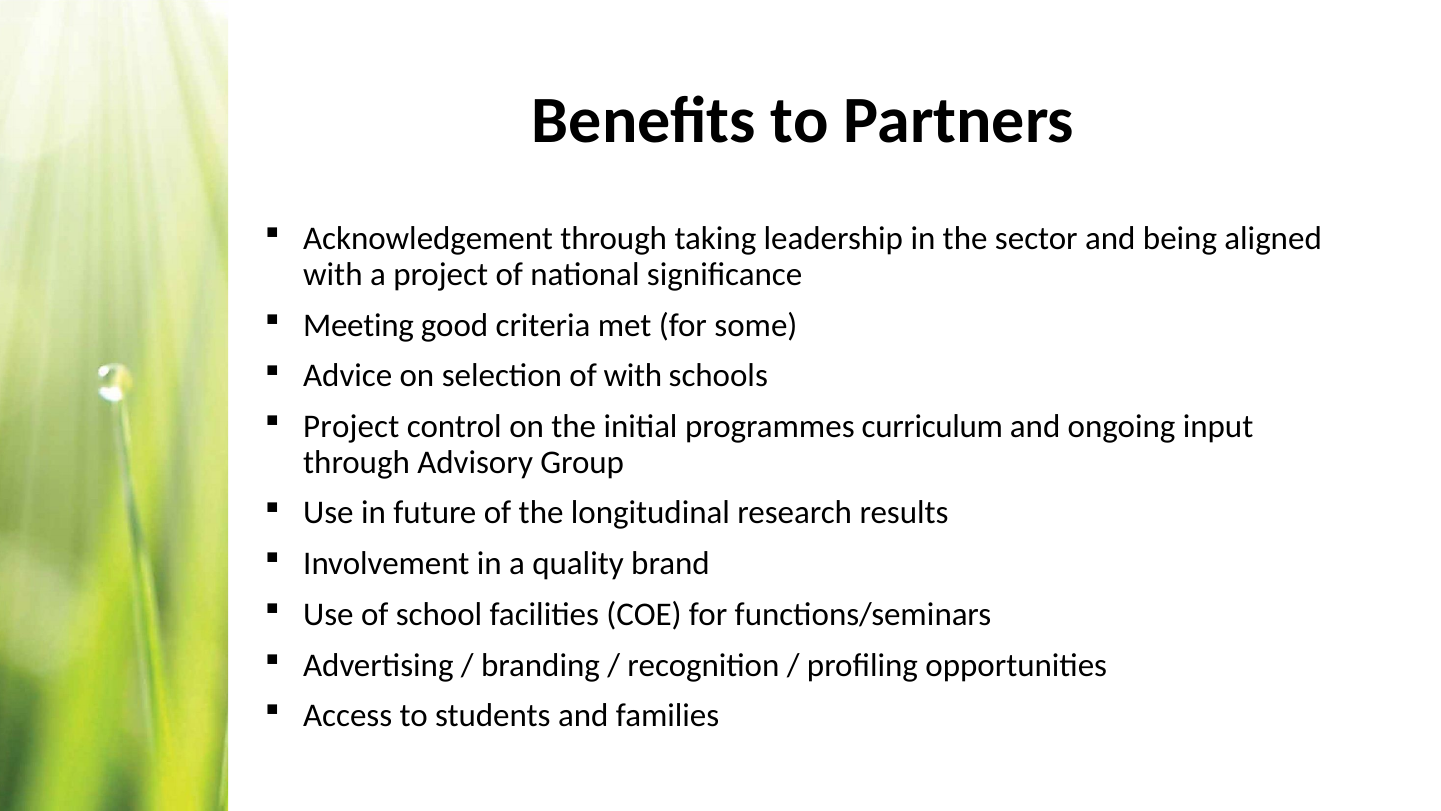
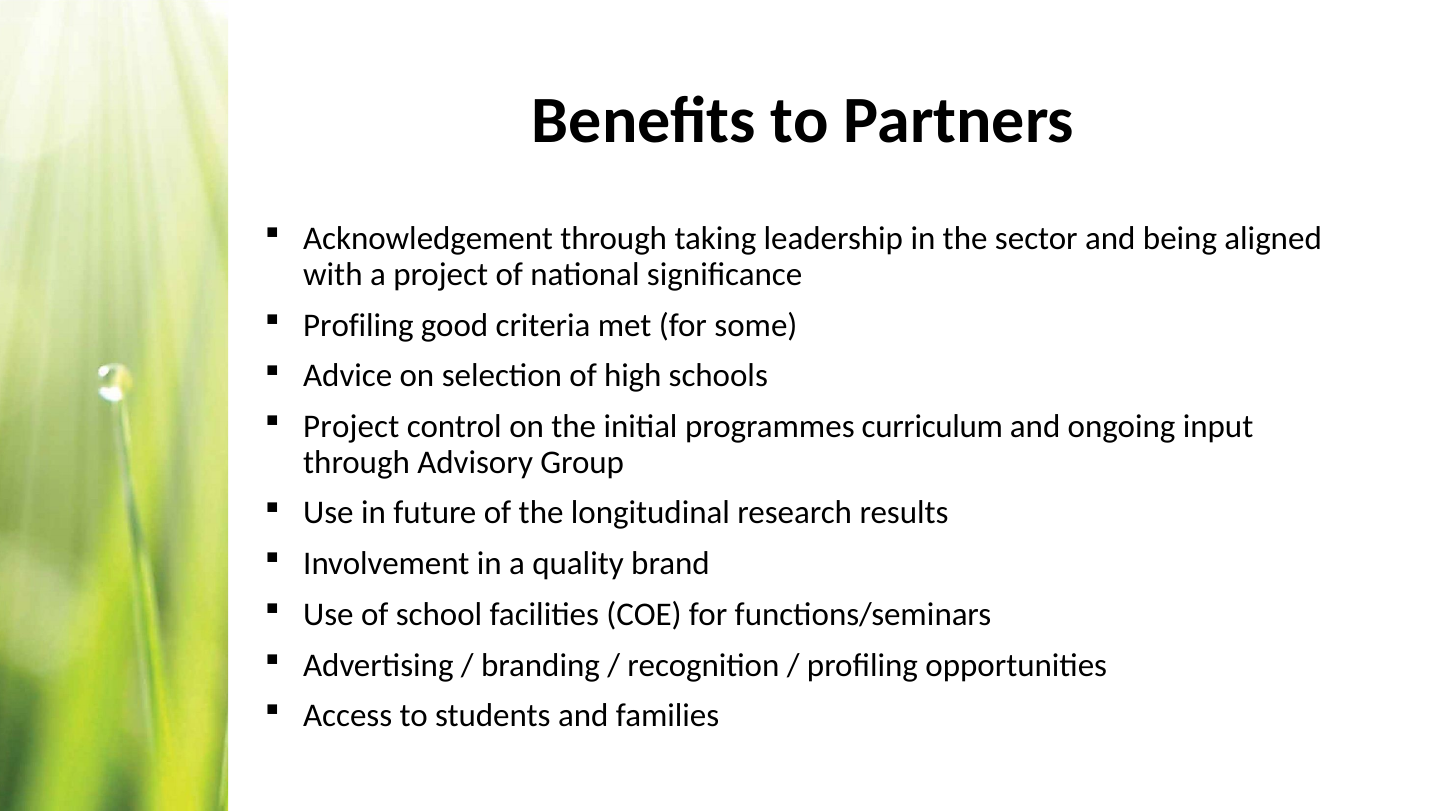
Meeting: Meeting -> Profiling (358, 325)
of with: with -> high (633, 376)
